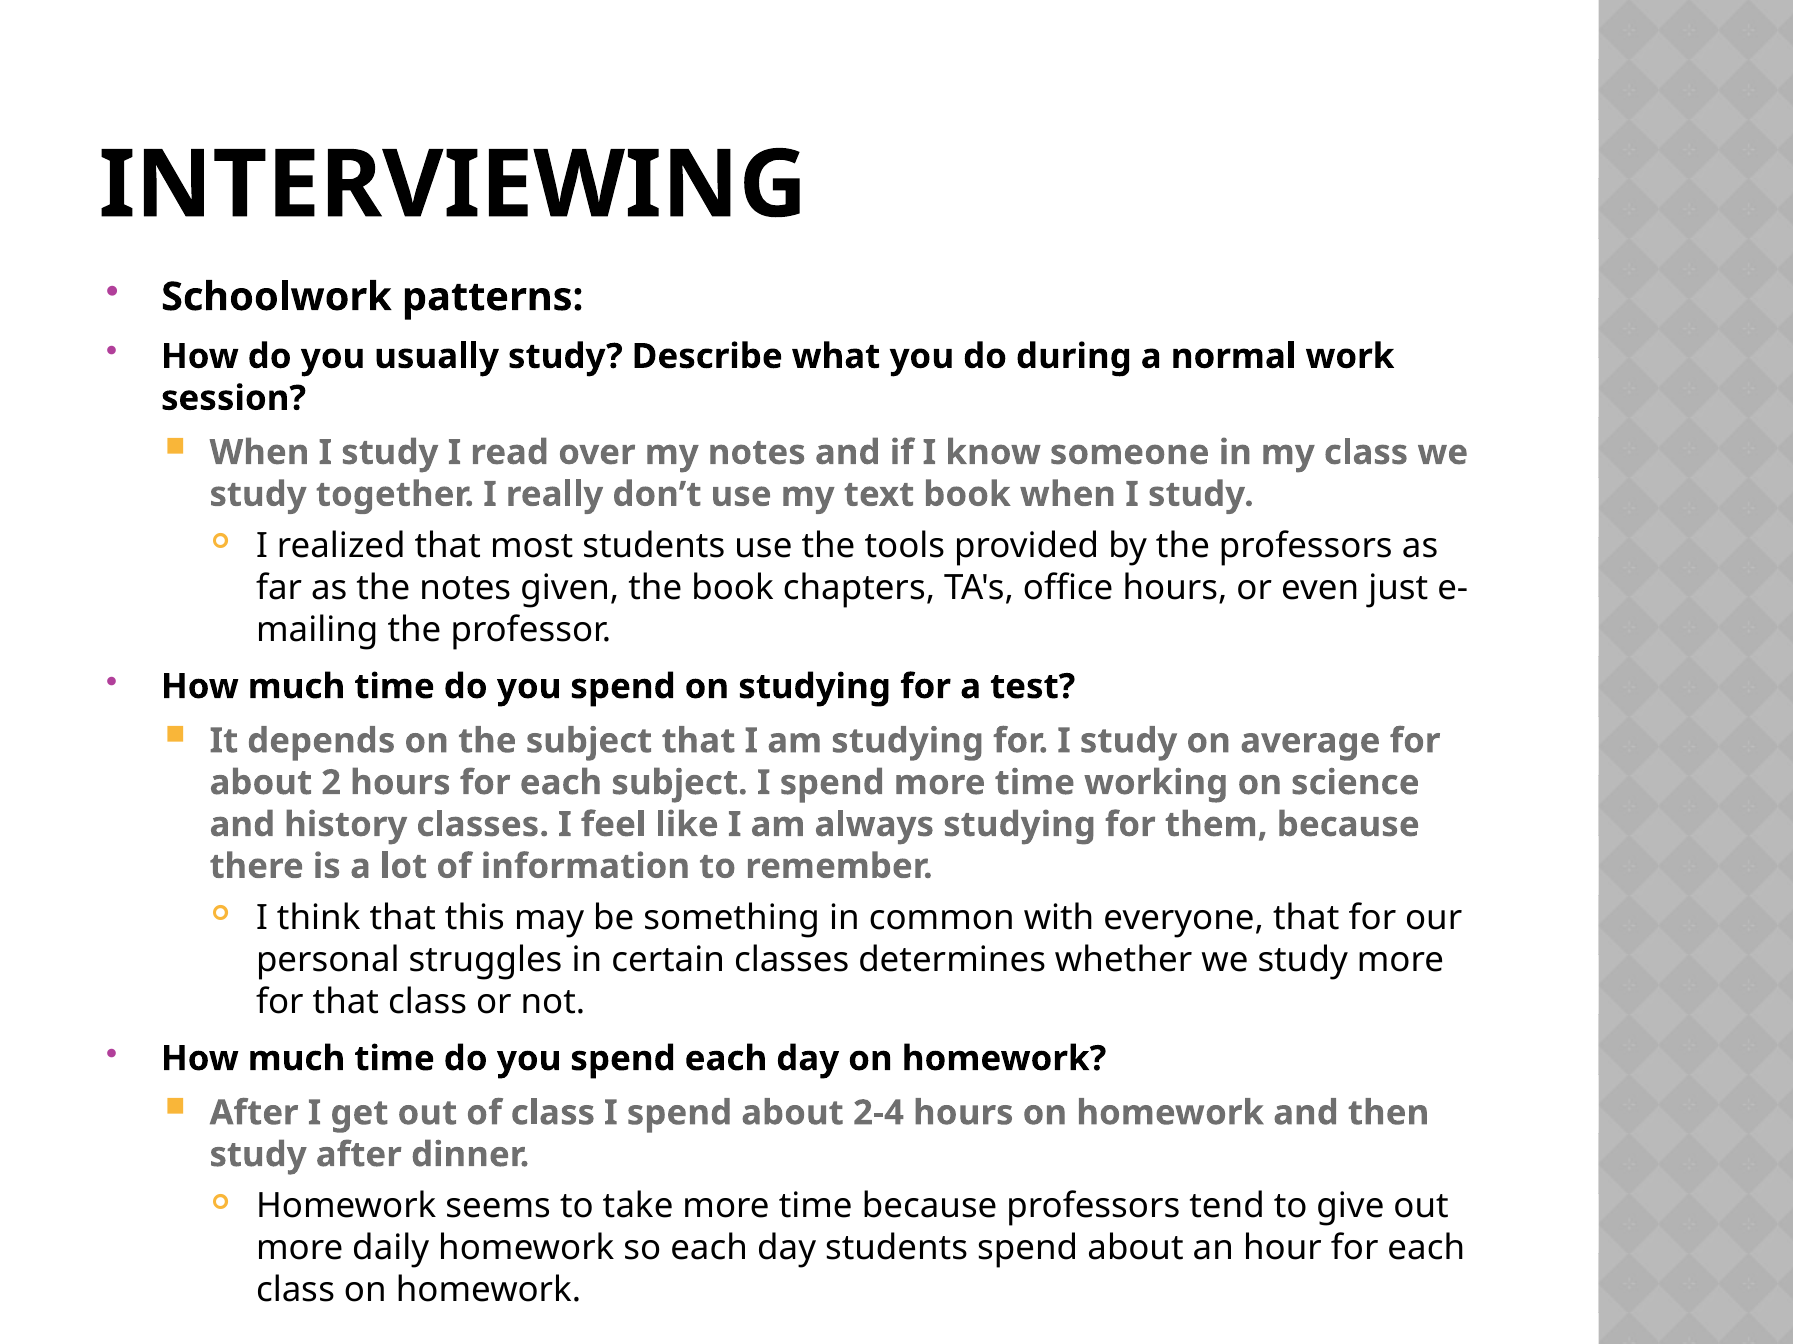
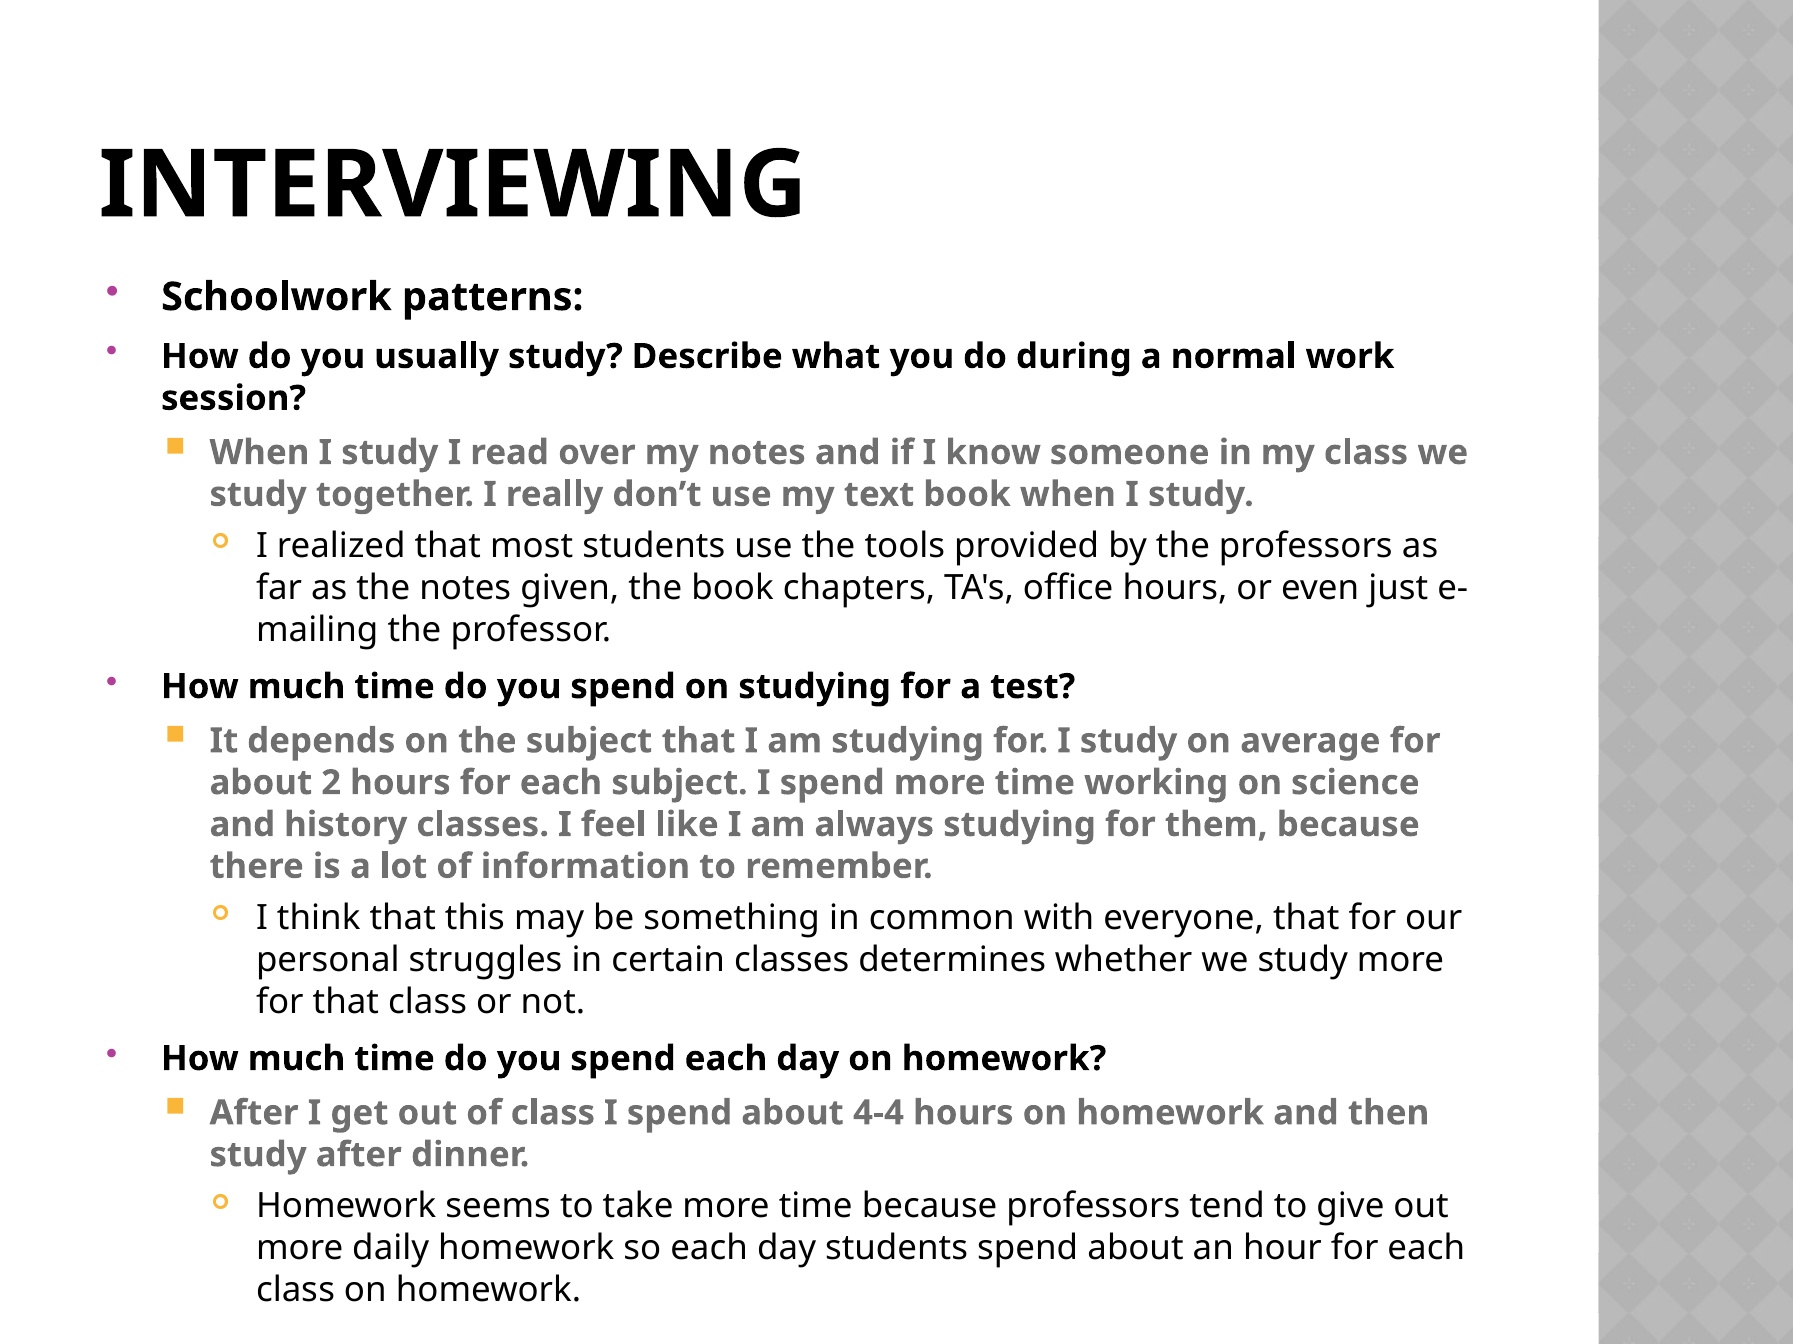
2-4: 2-4 -> 4-4 (879, 1113)
